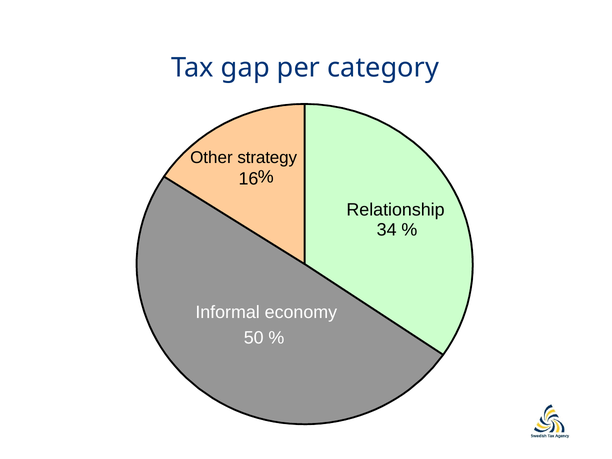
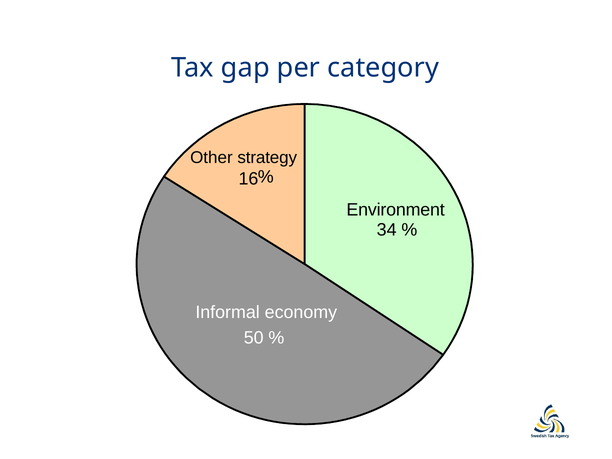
Relationship: Relationship -> Environment (396, 210)
